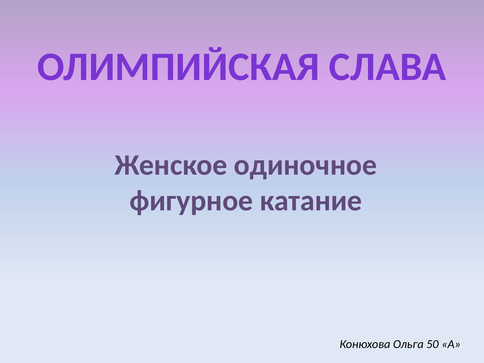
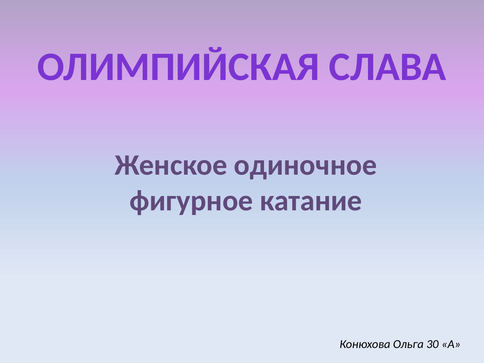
50: 50 -> 30 (432, 344)
